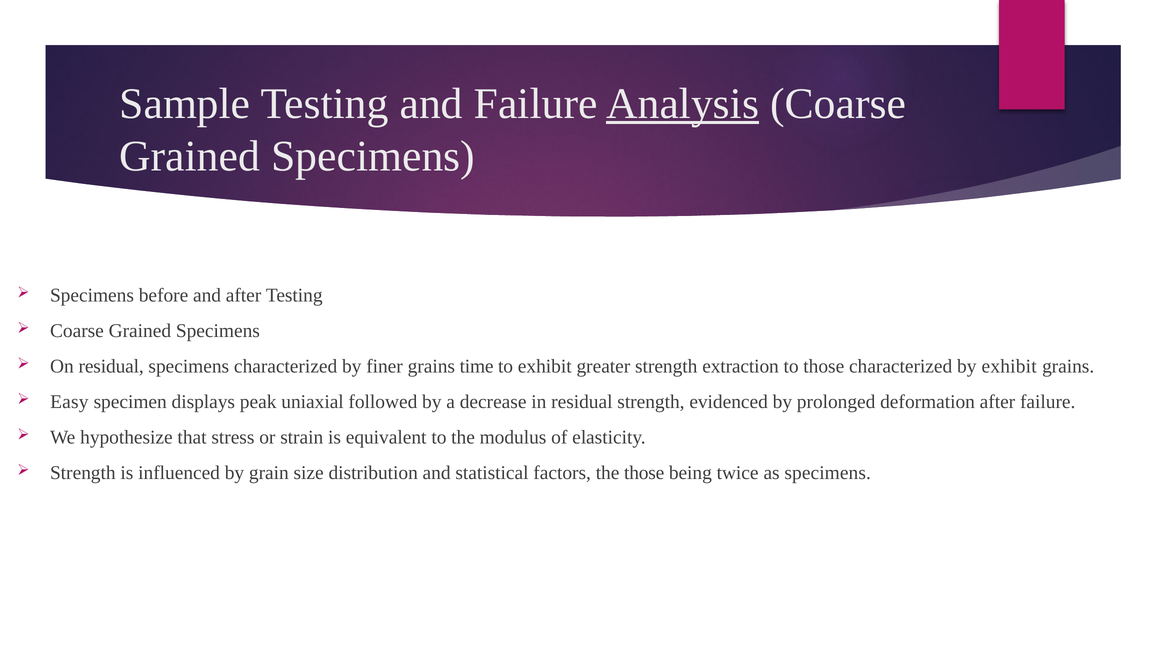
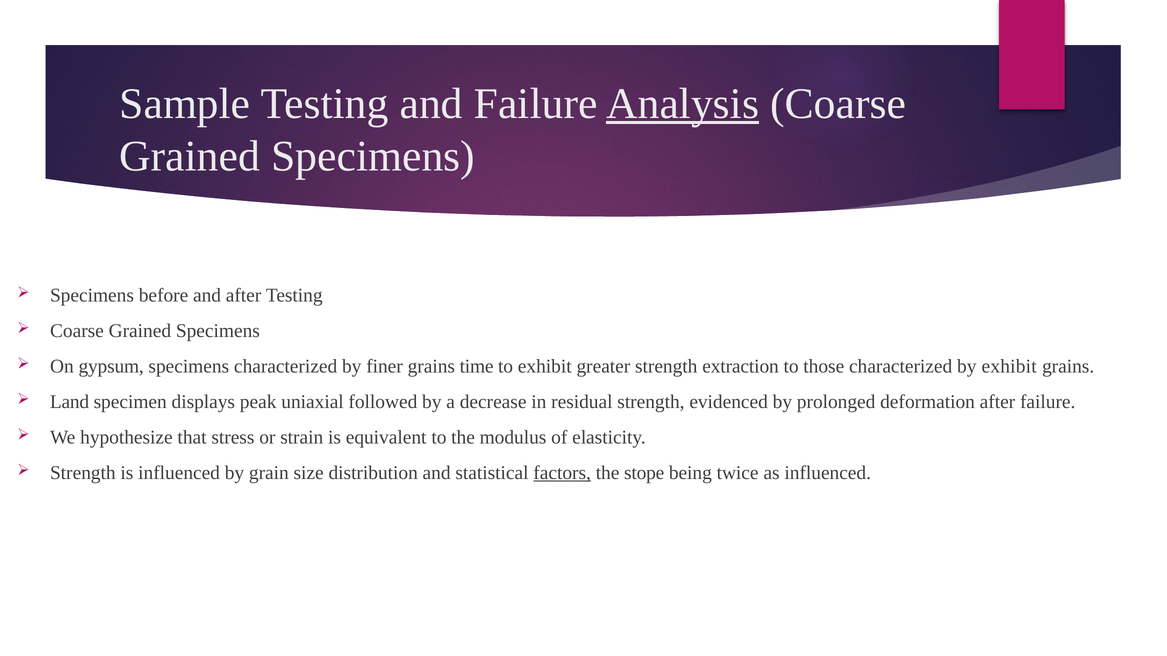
On residual: residual -> gypsum (111, 367)
Easy: Easy -> Land (70, 402)
factors underline: none -> present (562, 473)
the those: those -> stope (644, 473)
as specimens: specimens -> influenced (828, 473)
